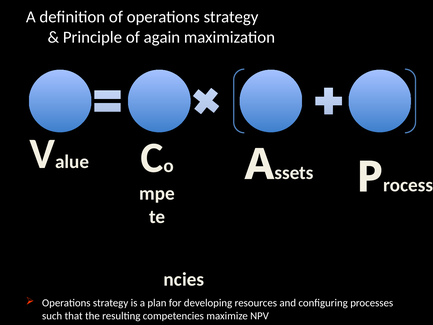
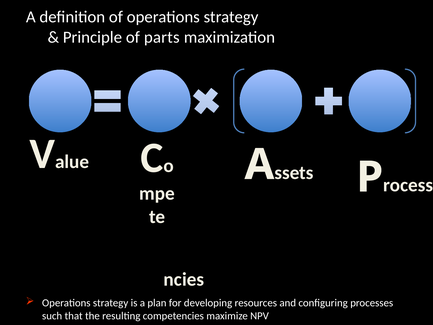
again: again -> parts (162, 37)
